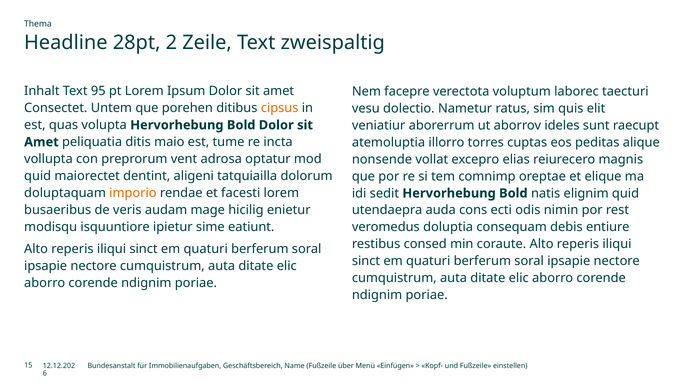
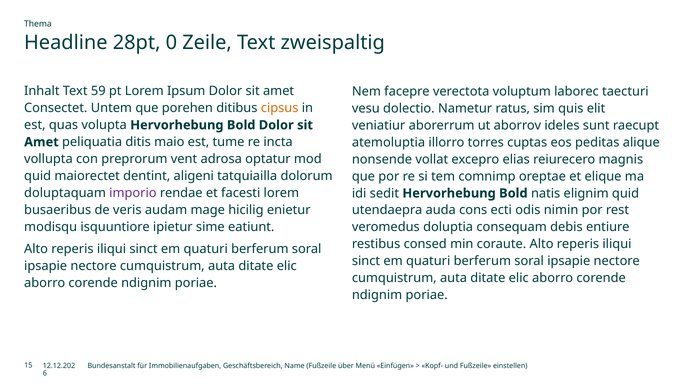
2: 2 -> 0 (171, 42)
95: 95 -> 59 (98, 91)
imporio colour: orange -> purple (133, 193)
